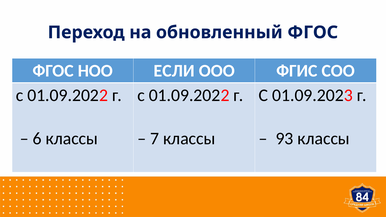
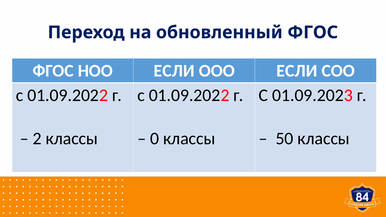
ООО ФГИС: ФГИС -> ЕСЛИ (297, 71)
6: 6 -> 2 (37, 139)
7: 7 -> 0 (155, 139)
93: 93 -> 50 (284, 139)
